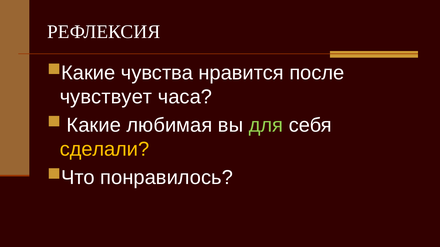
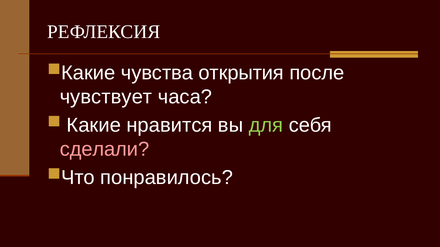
нравится: нравится -> открытия (241, 73)
любимая: любимая -> нравится (169, 125)
сделали colour: yellow -> pink (105, 150)
